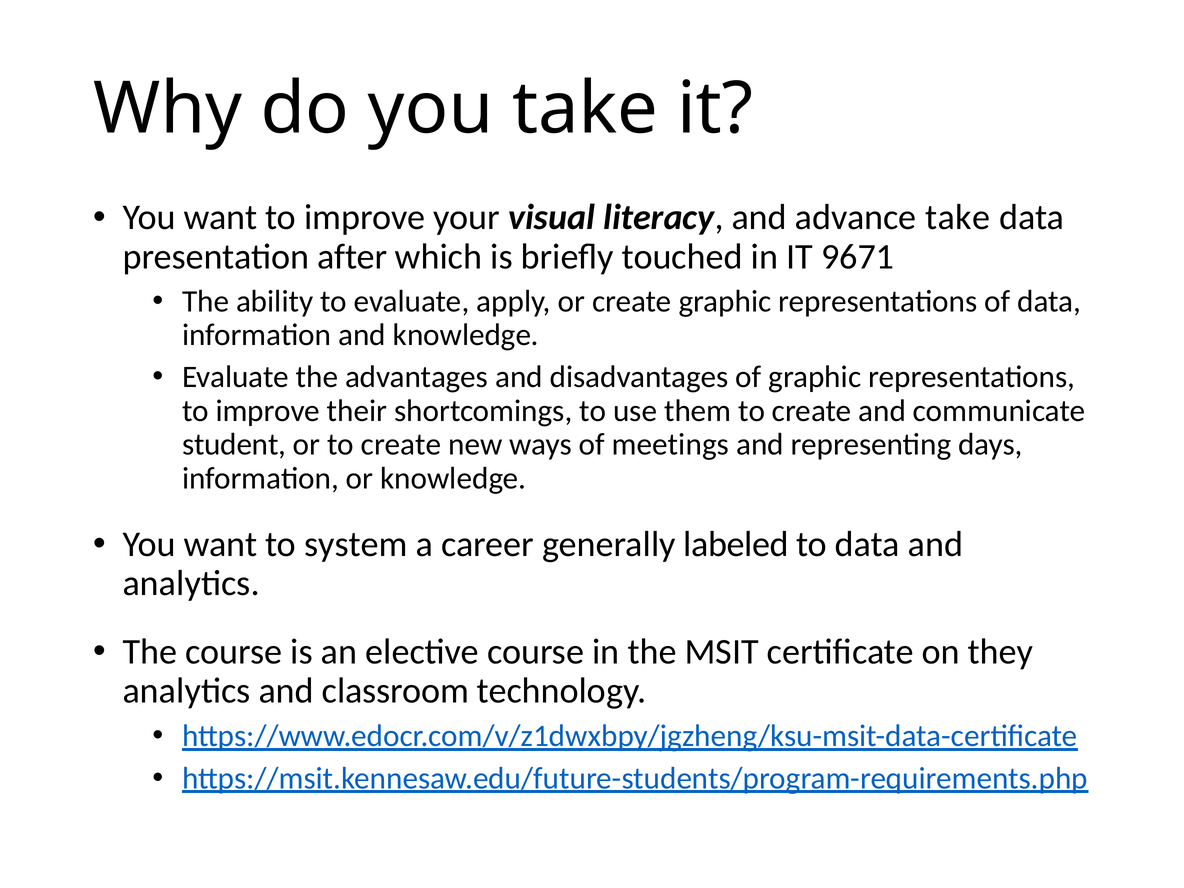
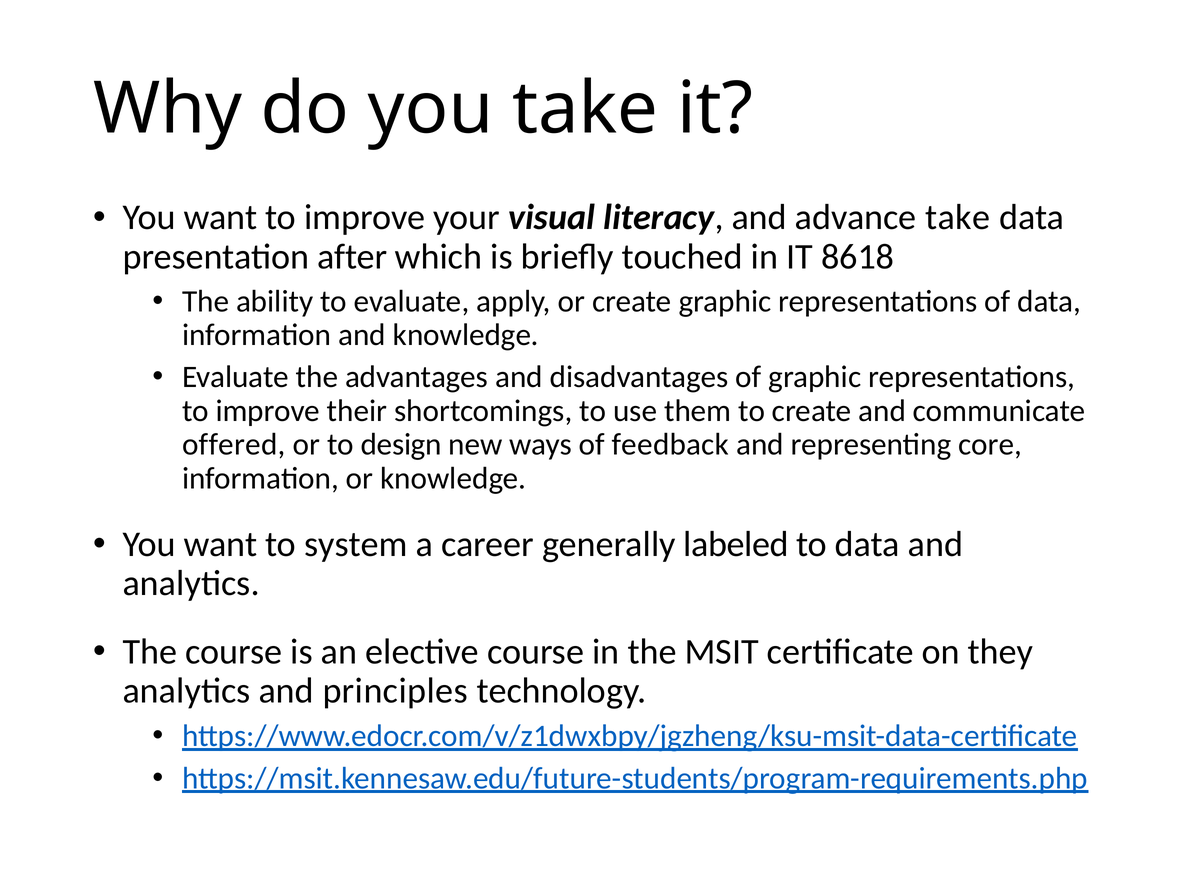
9671: 9671 -> 8618 (858, 257)
student: student -> offered (234, 444)
or to create: create -> design (401, 444)
meetings: meetings -> feedback (670, 444)
days: days -> core (990, 444)
classroom: classroom -> principles (395, 691)
